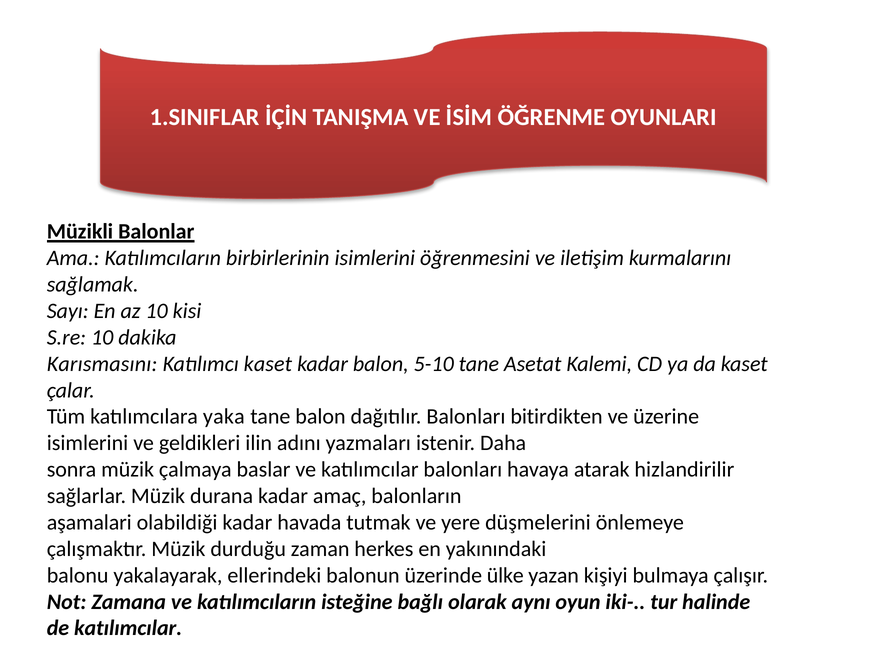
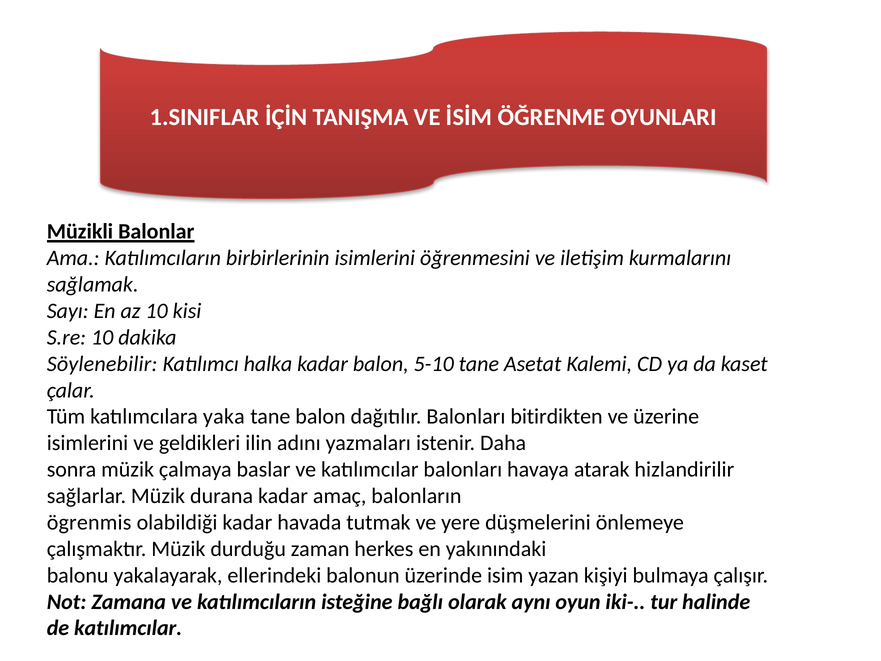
Karısmasını: Karısmasını -> Söylenebilir (102, 364)
Katılımcı kaset: kaset -> halka (268, 364)
aşamalari: aşamalari -> ögrenmis (89, 522)
ülke: ülke -> isim (505, 575)
